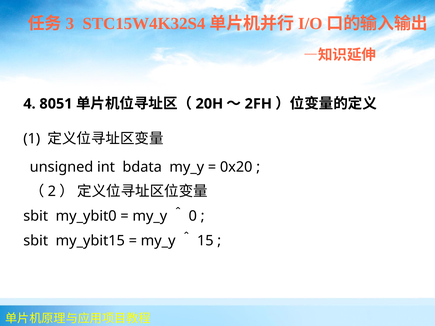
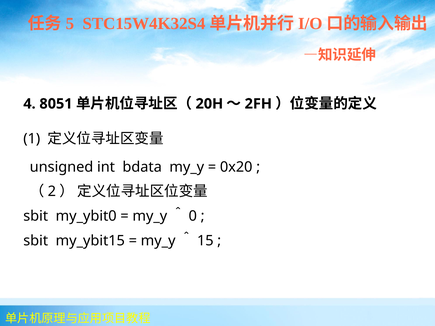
3: 3 -> 5 (70, 24)
